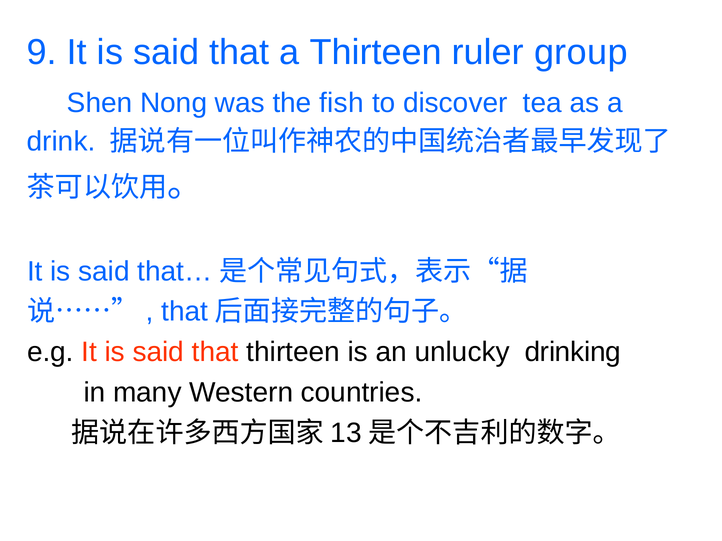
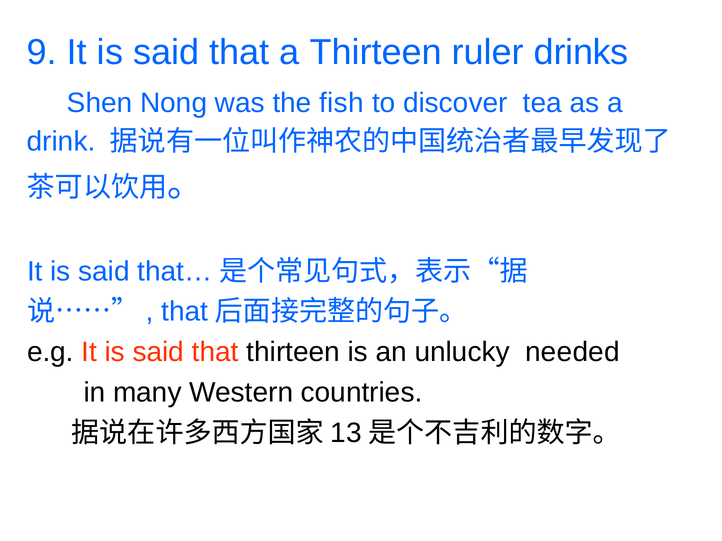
group: group -> drinks (581, 53)
drinking: drinking -> needed (573, 352)
